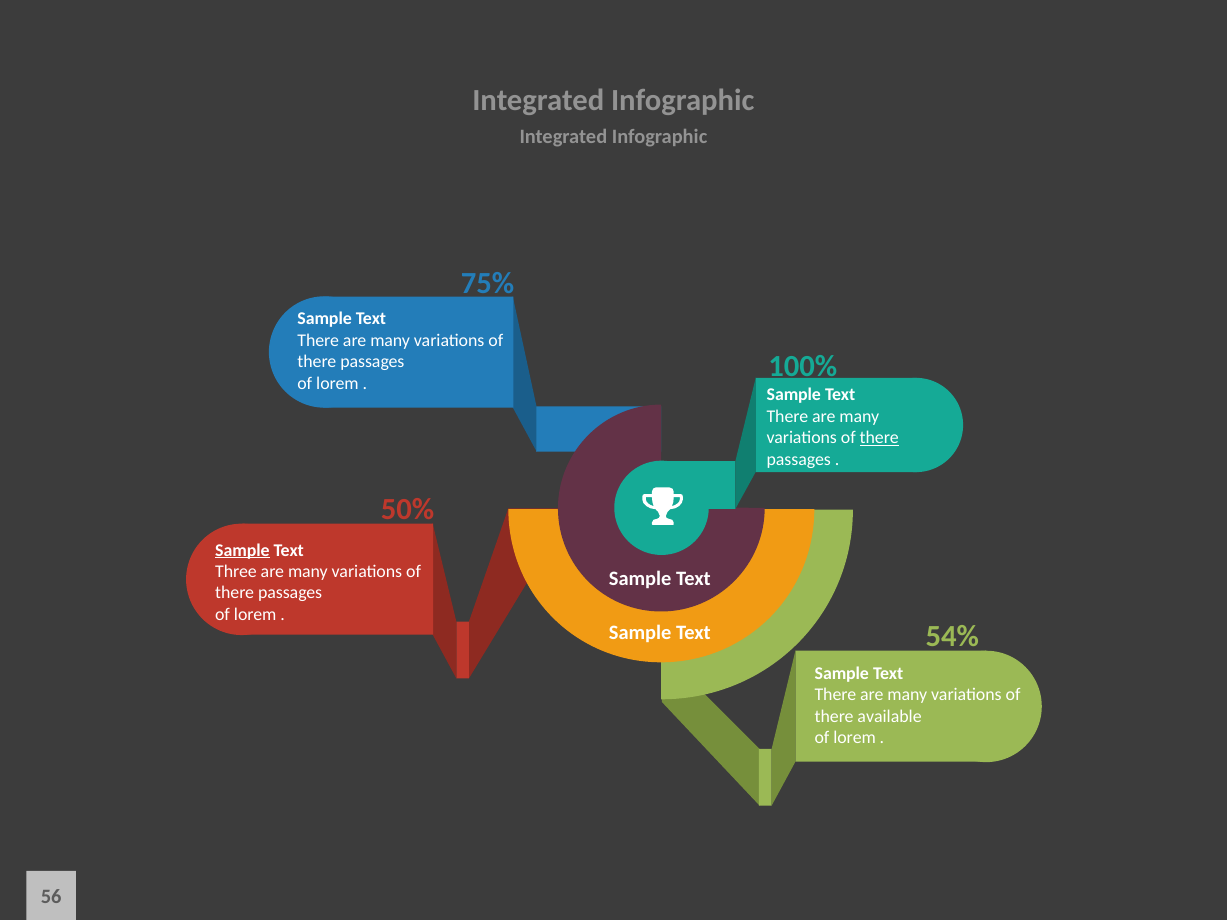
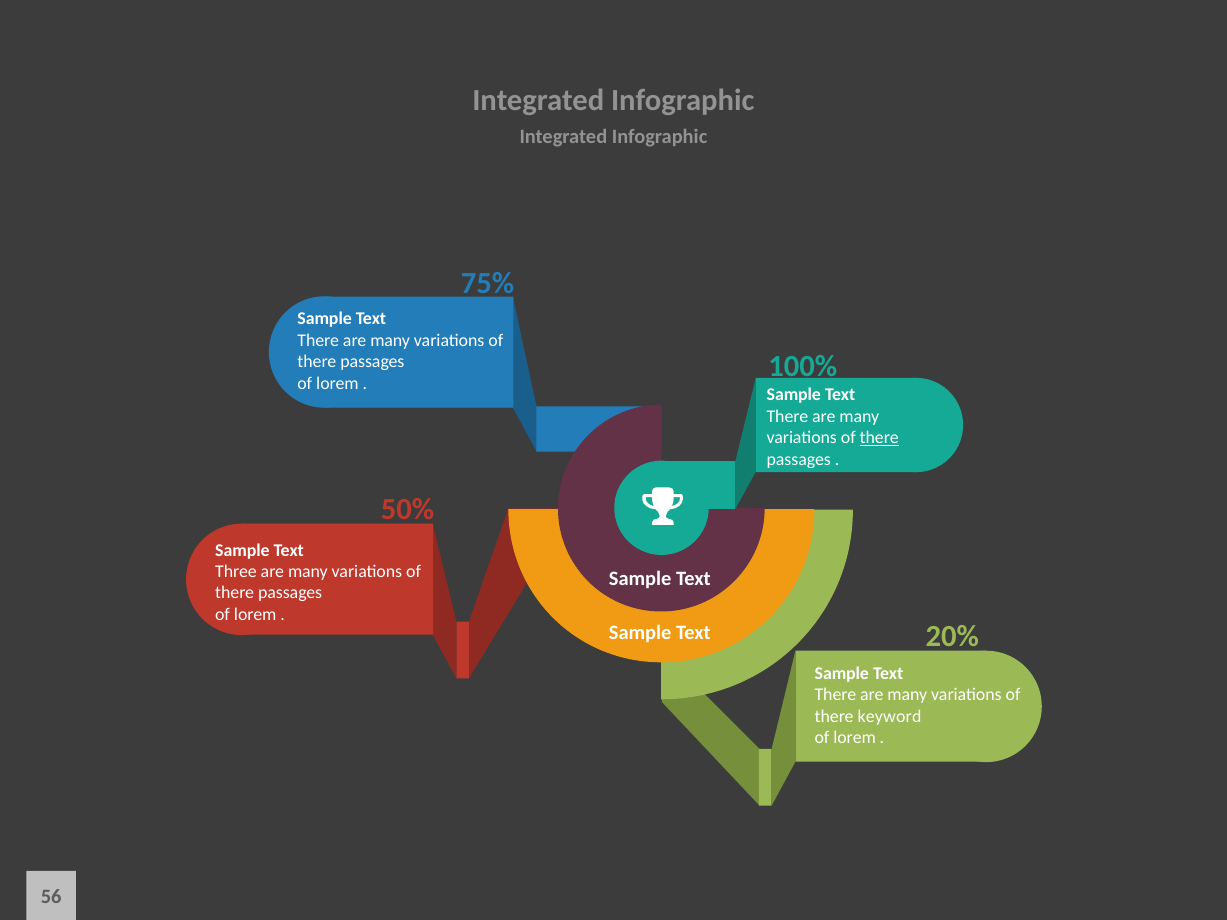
Sample underline: present -> none (242, 550)
54%: 54% -> 20% (952, 636)
available: available -> keyword (889, 717)
